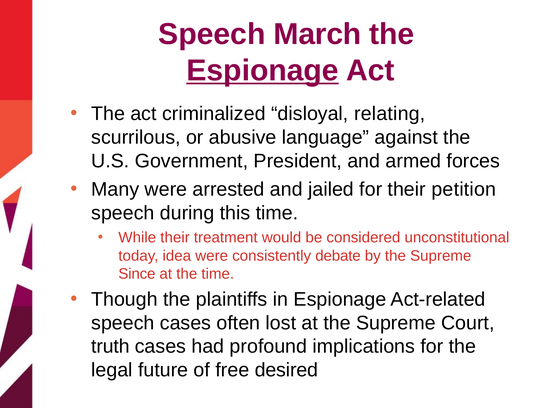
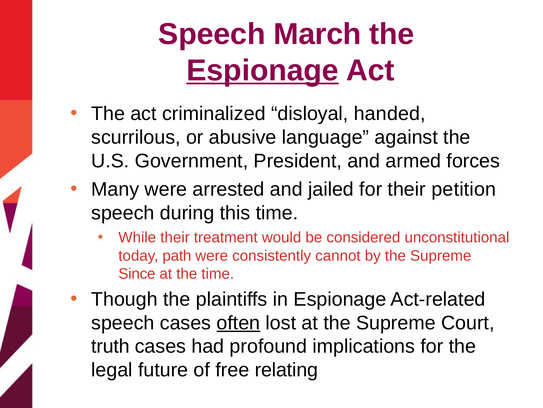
relating: relating -> handed (390, 114)
idea: idea -> path (177, 255)
debate: debate -> cannot (338, 255)
often underline: none -> present (238, 322)
desired: desired -> relating (286, 369)
